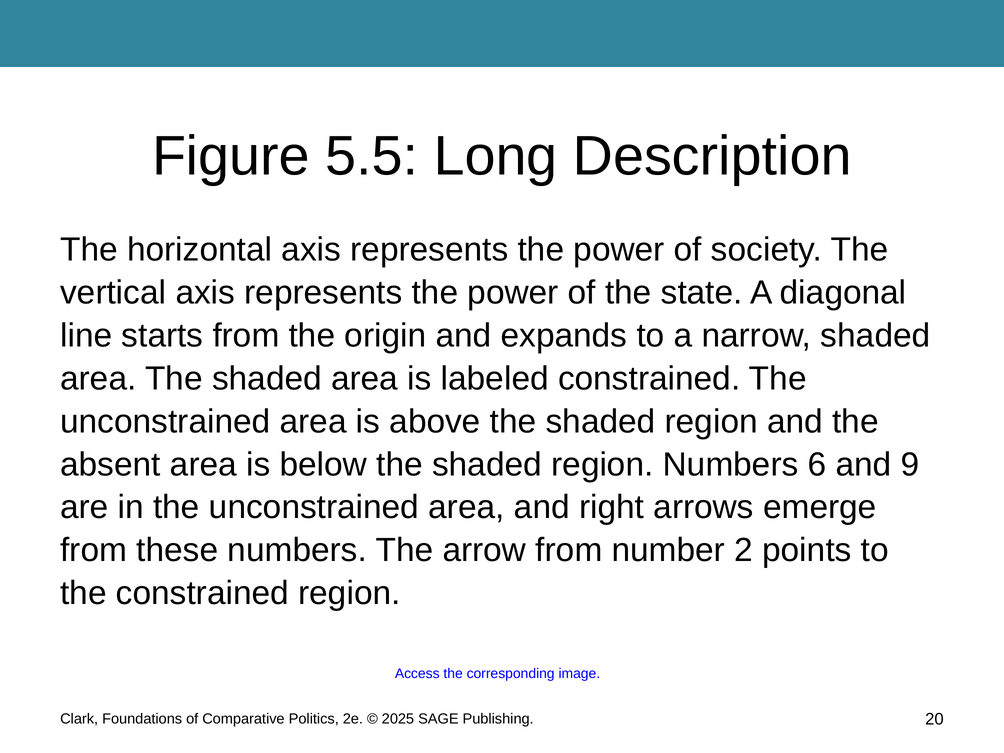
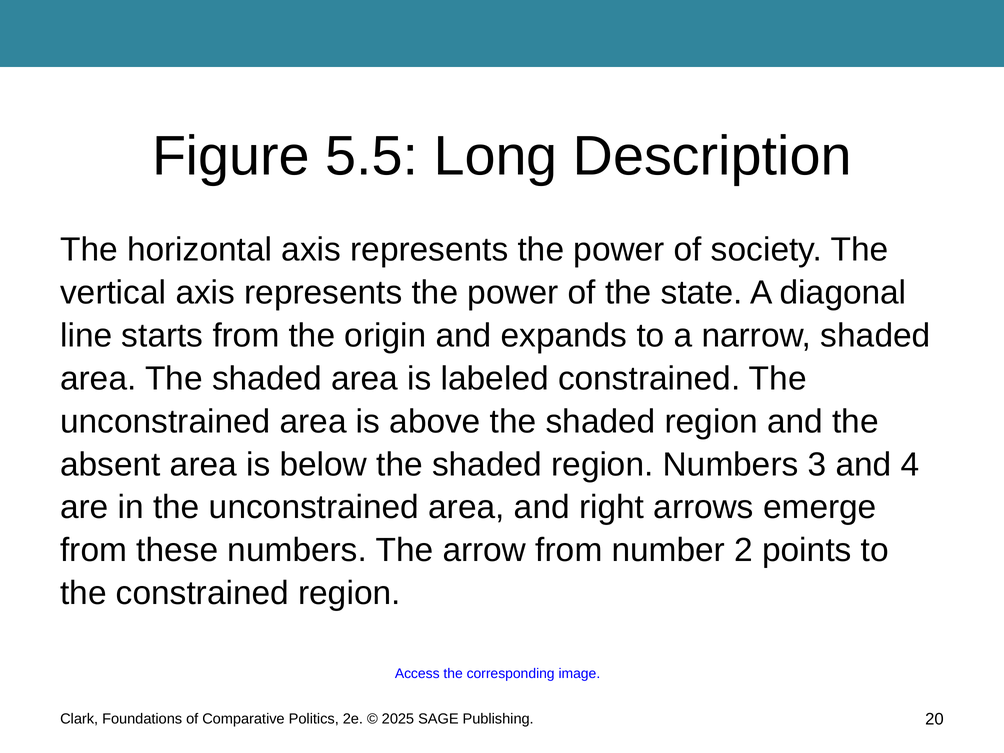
6: 6 -> 3 (817, 464)
9: 9 -> 4 (910, 464)
